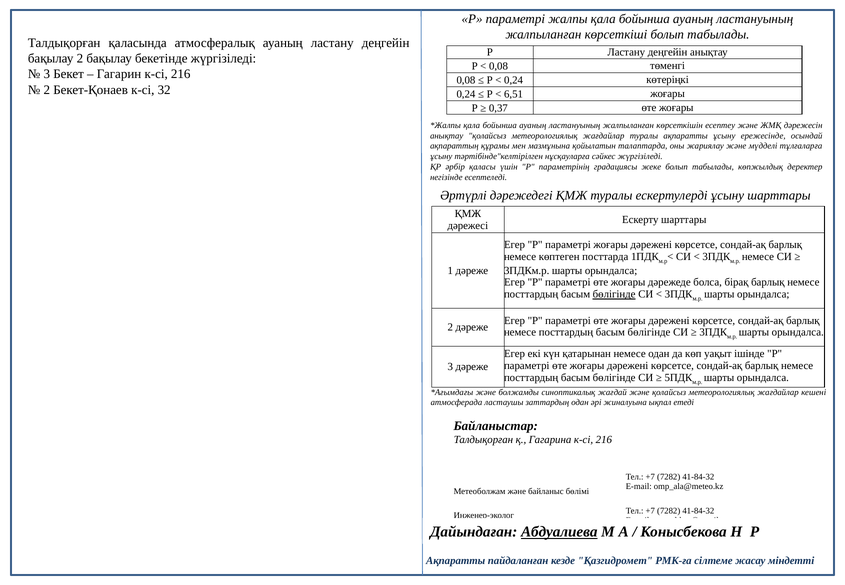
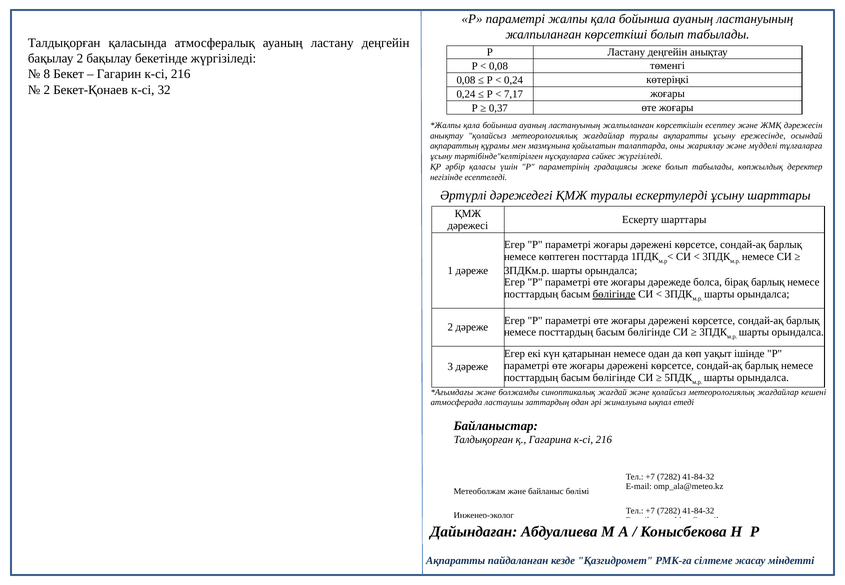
3: 3 -> 8 (47, 74)
6,51: 6,51 -> 7,17 (514, 94)
Абдуалиева underline: present -> none (559, 532)
